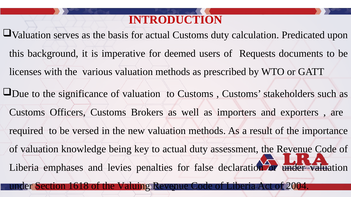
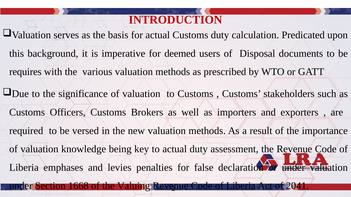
Requests: Requests -> Disposal (257, 54)
licenses: licenses -> requires (25, 72)
1618: 1618 -> 1668 (78, 186)
2004: 2004 -> 2041 (297, 186)
